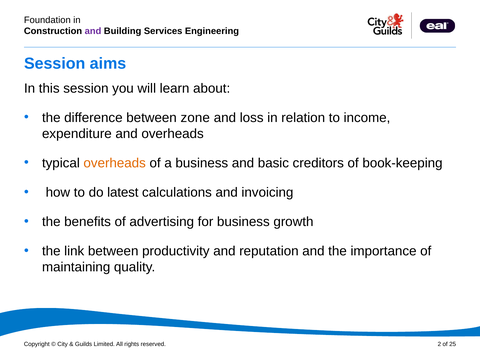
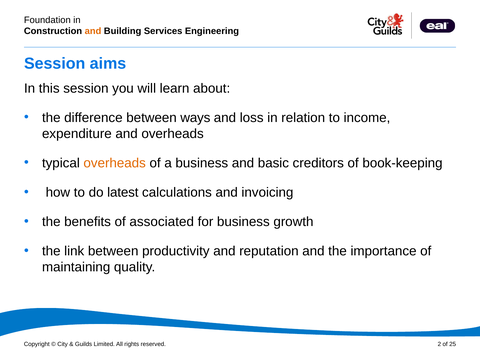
and colour: purple -> orange (93, 31)
zone: zone -> ways (195, 118)
advertising: advertising -> associated (162, 222)
